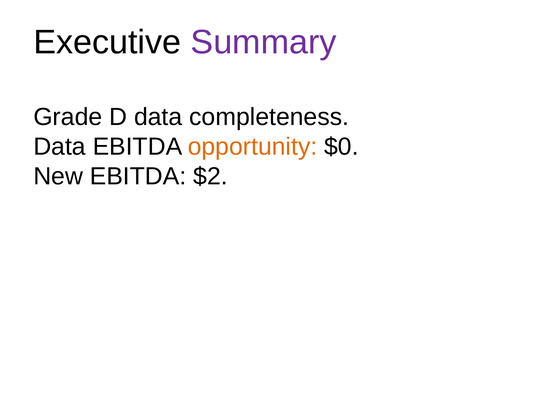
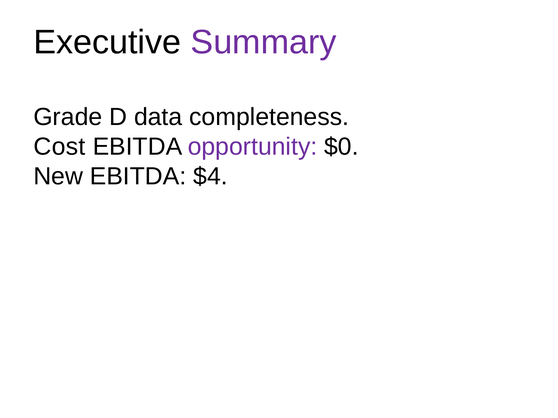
Data: Data -> Cost (59, 147)
opportunity colour: orange -> purple (253, 147)
$2: $2 -> $4 (211, 177)
